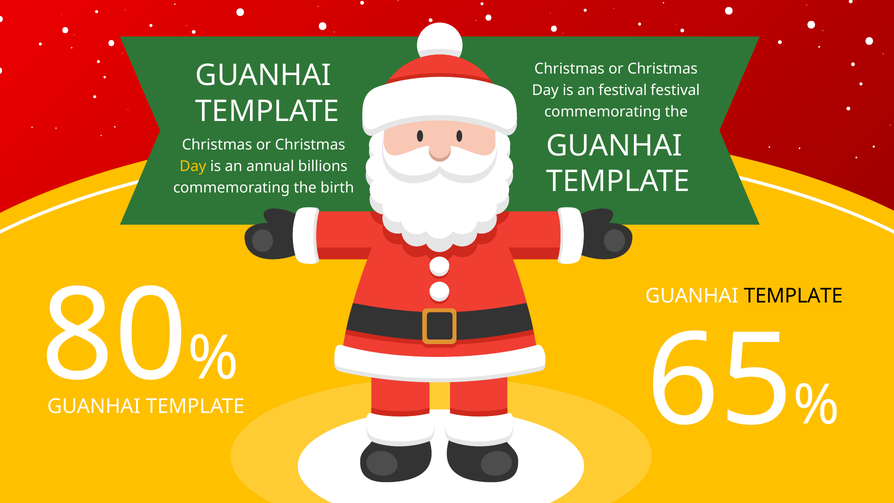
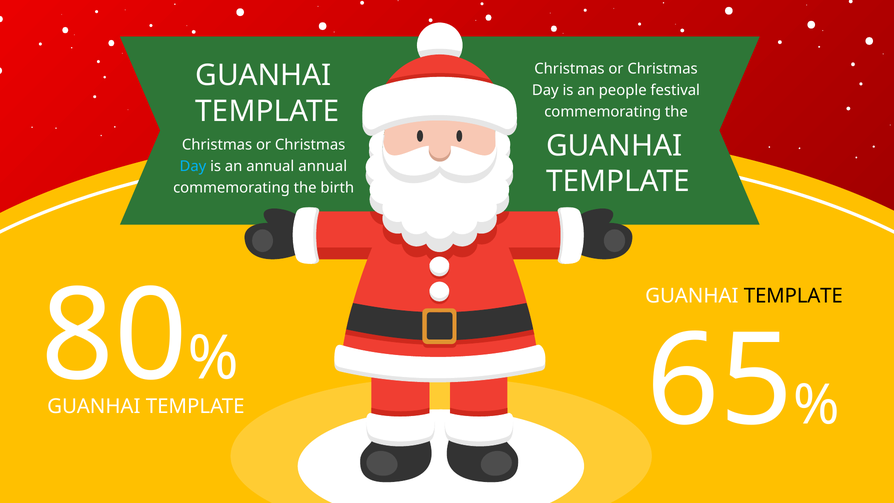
an festival: festival -> people (623, 90)
Day colour: yellow -> light blue (193, 166)
annual billions: billions -> annual (323, 166)
